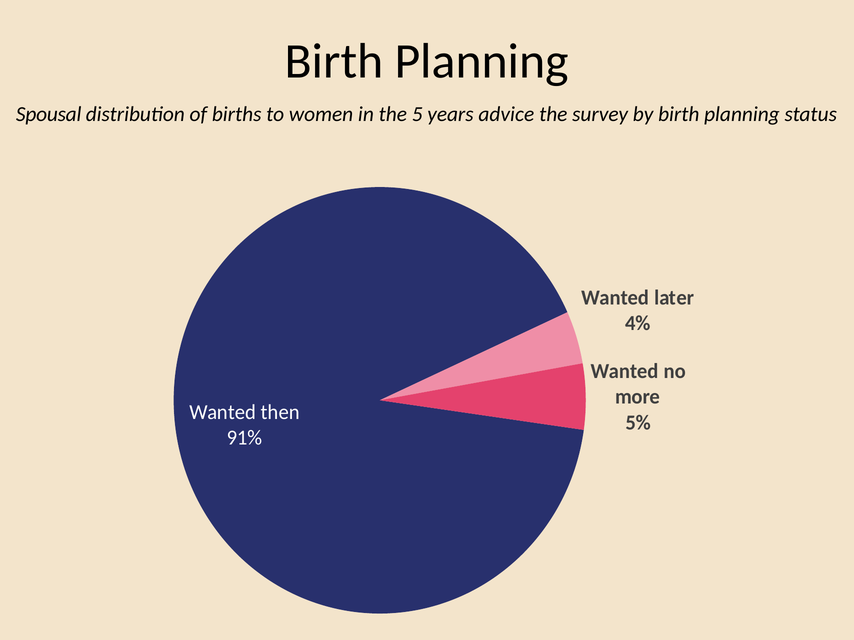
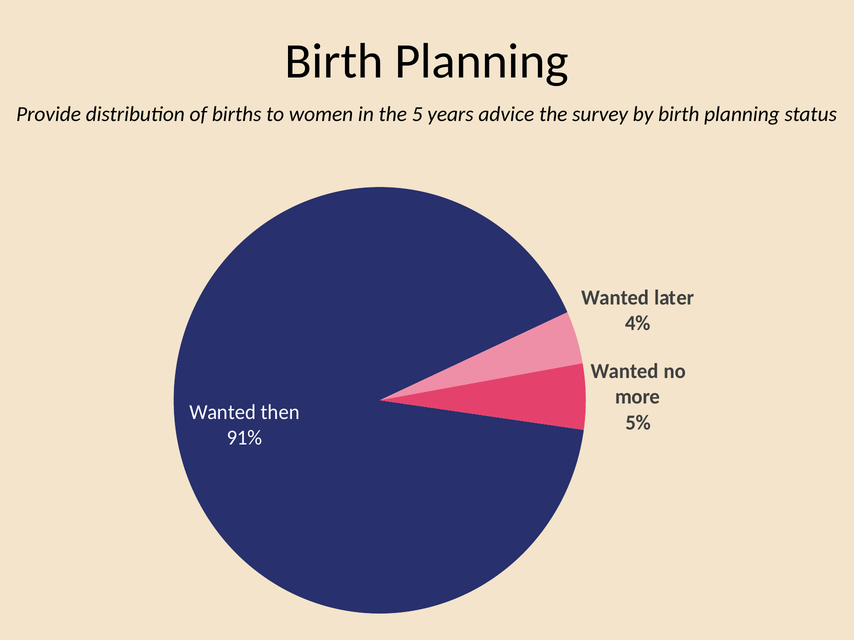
Spousal: Spousal -> Provide (49, 114)
